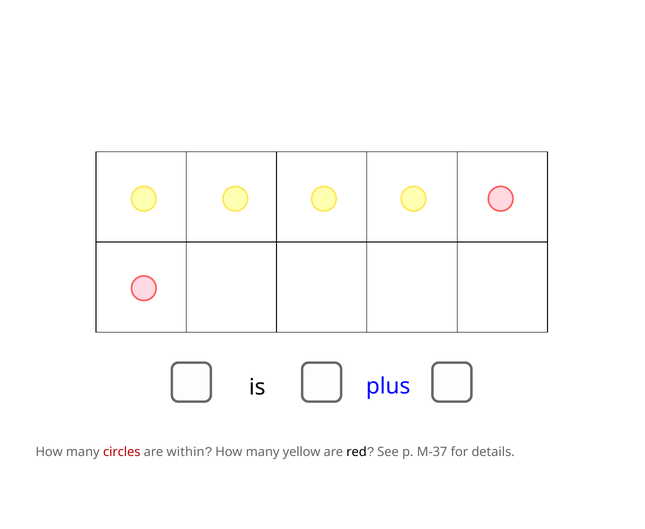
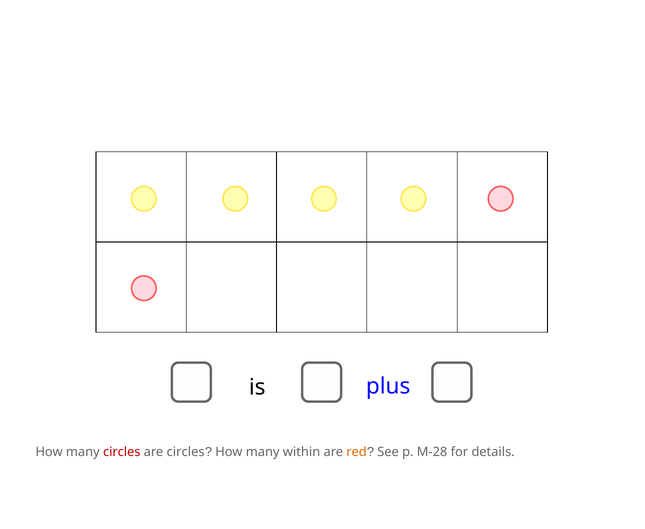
are within: within -> circles (186, 452)
yellow: yellow -> within (302, 452)
red colour: black -> orange (357, 452)
M-37: M-37 -> M-28 (432, 452)
